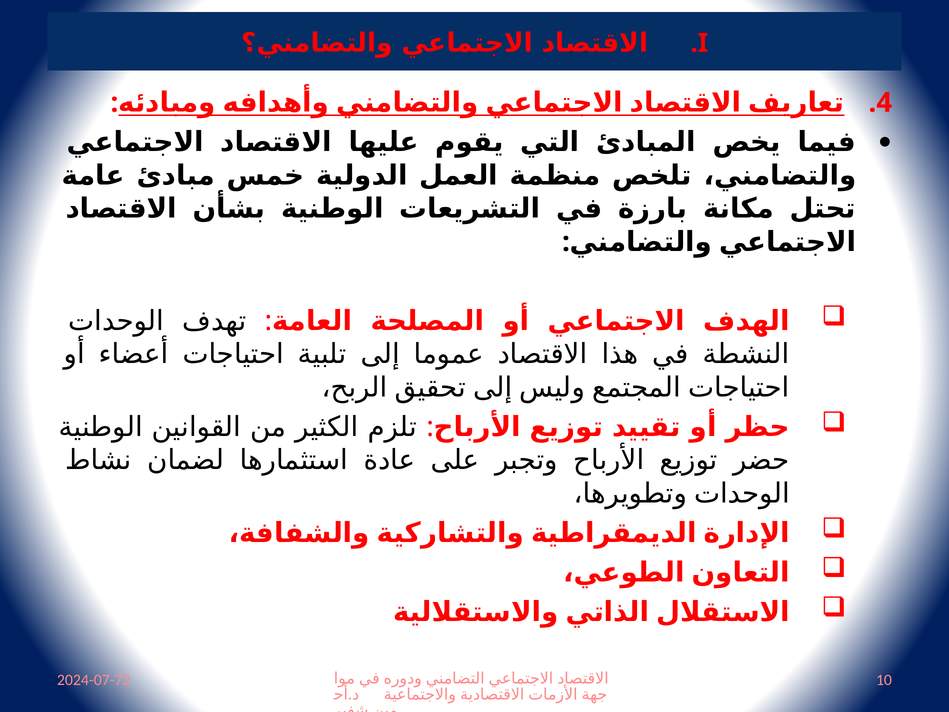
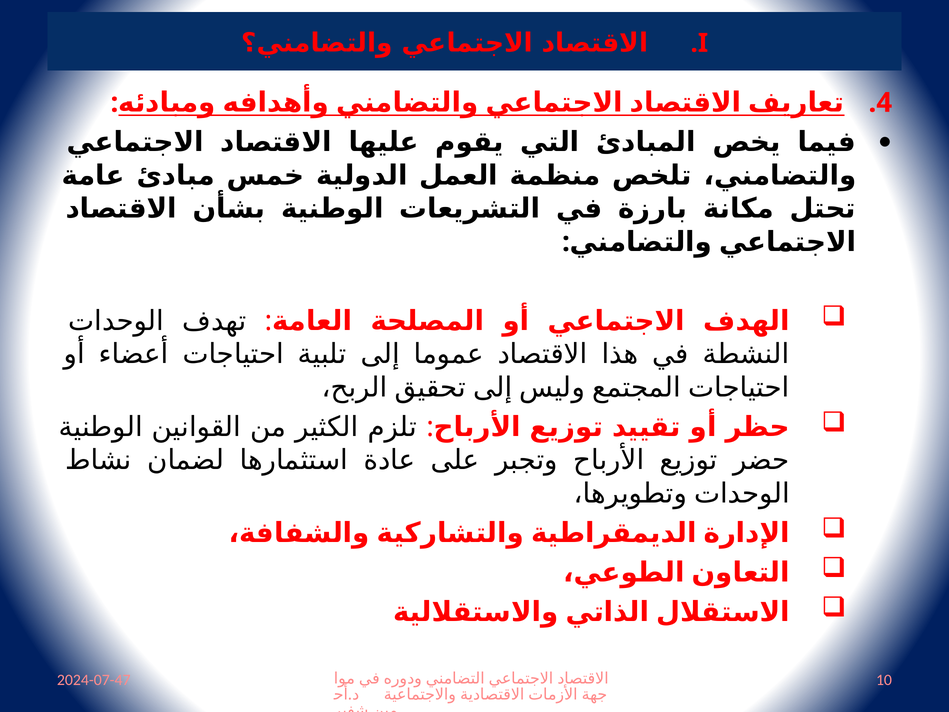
2024-07-72: 2024-07-72 -> 2024-07-47 (94, 680)
